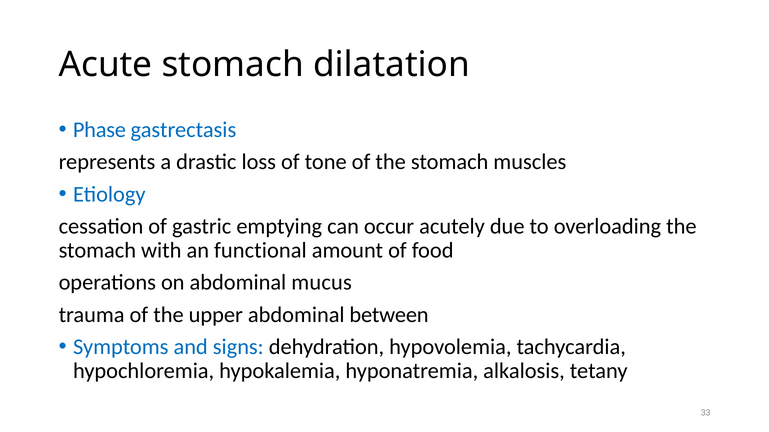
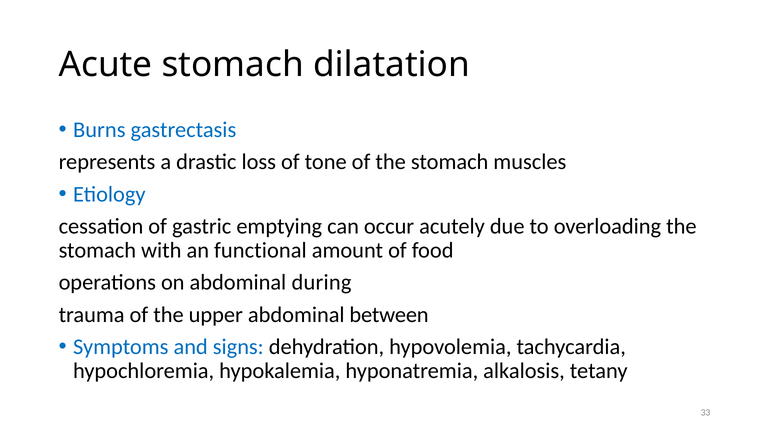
Phase: Phase -> Burns (99, 130)
mucus: mucus -> during (322, 283)
